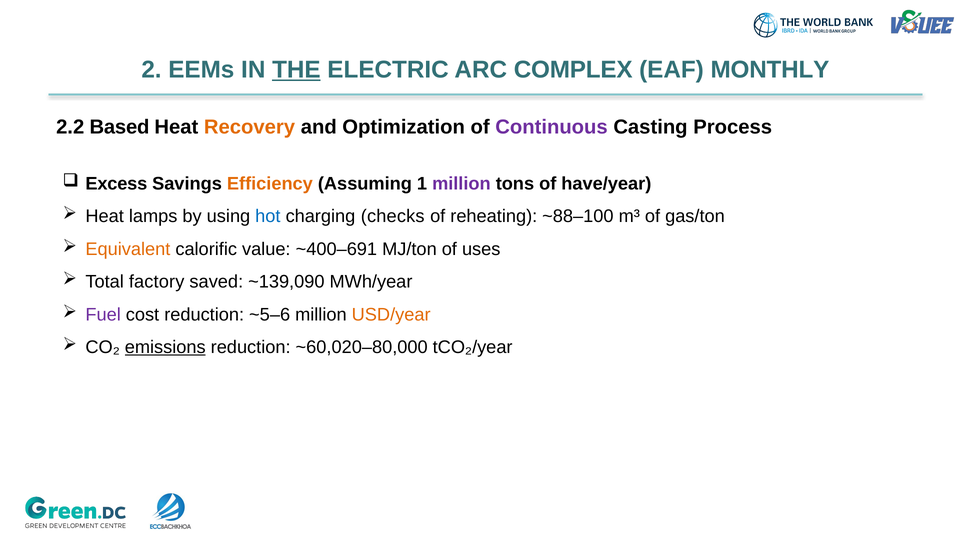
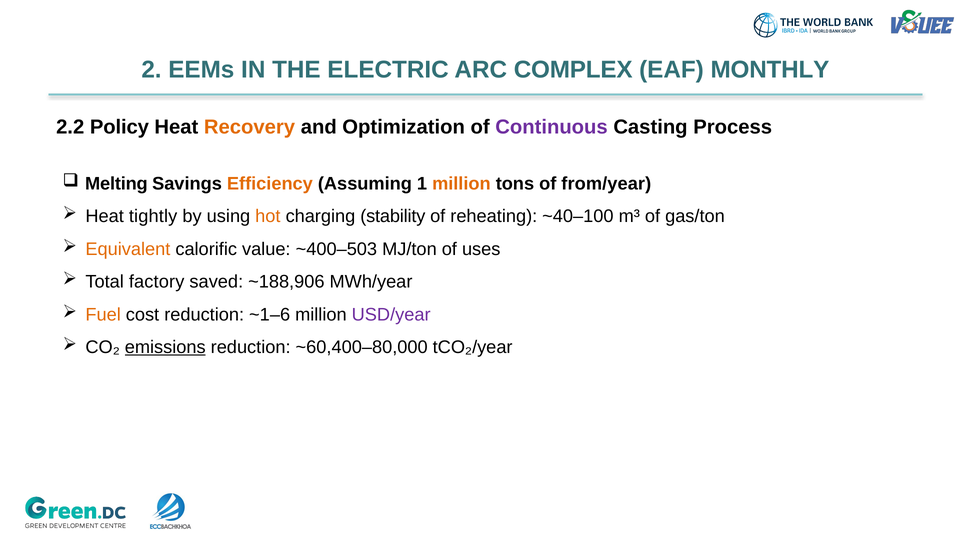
THE underline: present -> none (296, 70)
Based: Based -> Policy (119, 127)
Excess: Excess -> Melting (116, 184)
million colour: purple -> orange (461, 184)
have/year: have/year -> from/year (606, 184)
lamps: lamps -> tightly (153, 216)
hot colour: blue -> orange (268, 216)
checks: checks -> stability (393, 216)
~88–100: ~88–100 -> ~40–100 (578, 216)
~400–691: ~400–691 -> ~400–503 (336, 249)
~139,090: ~139,090 -> ~188,906 (286, 282)
Fuel colour: purple -> orange (103, 315)
~5–6: ~5–6 -> ~1–6 (270, 315)
USD/year colour: orange -> purple (391, 315)
~60,020–80,000: ~60,020–80,000 -> ~60,400–80,000 (362, 347)
